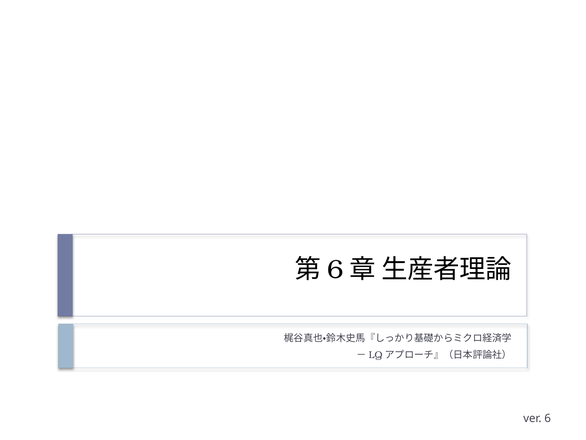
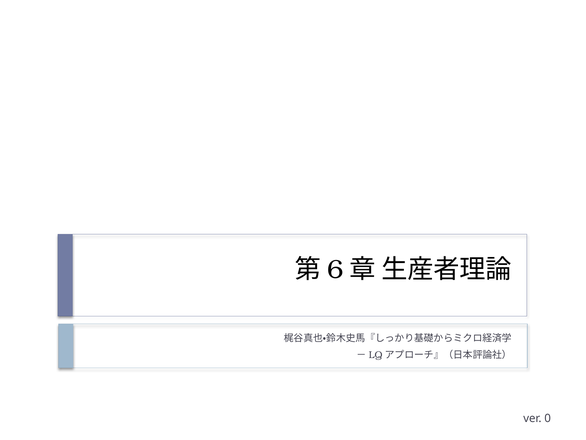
6: 6 -> 0 (548, 418)
